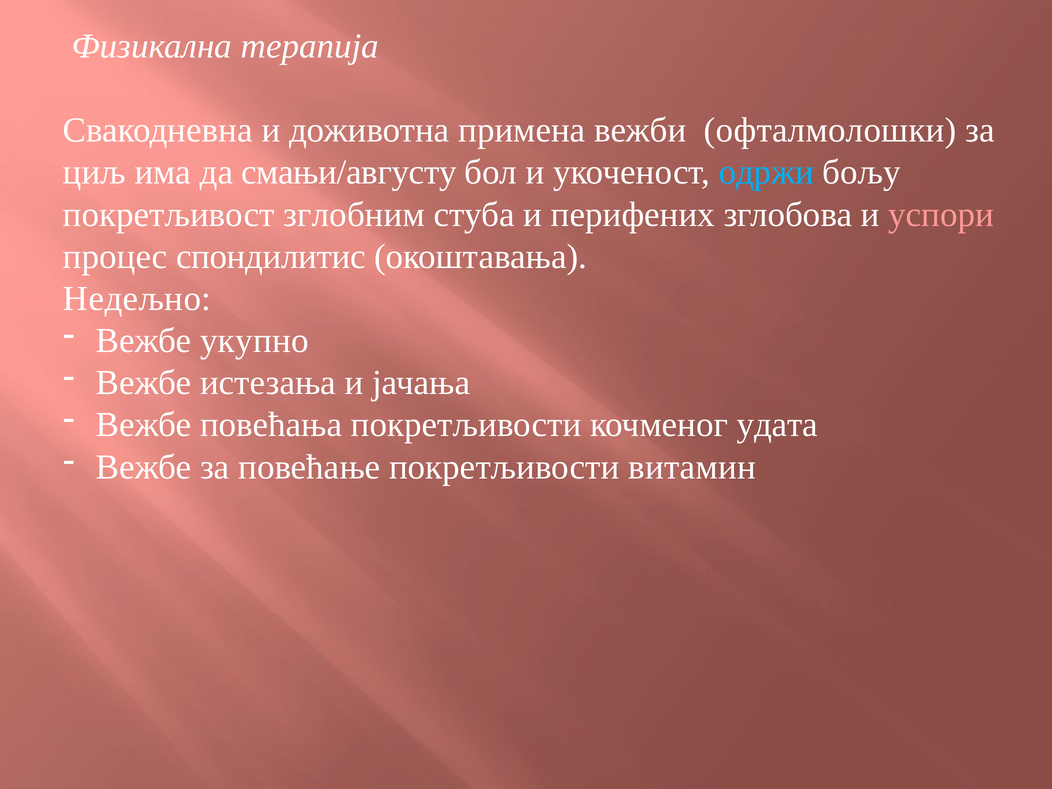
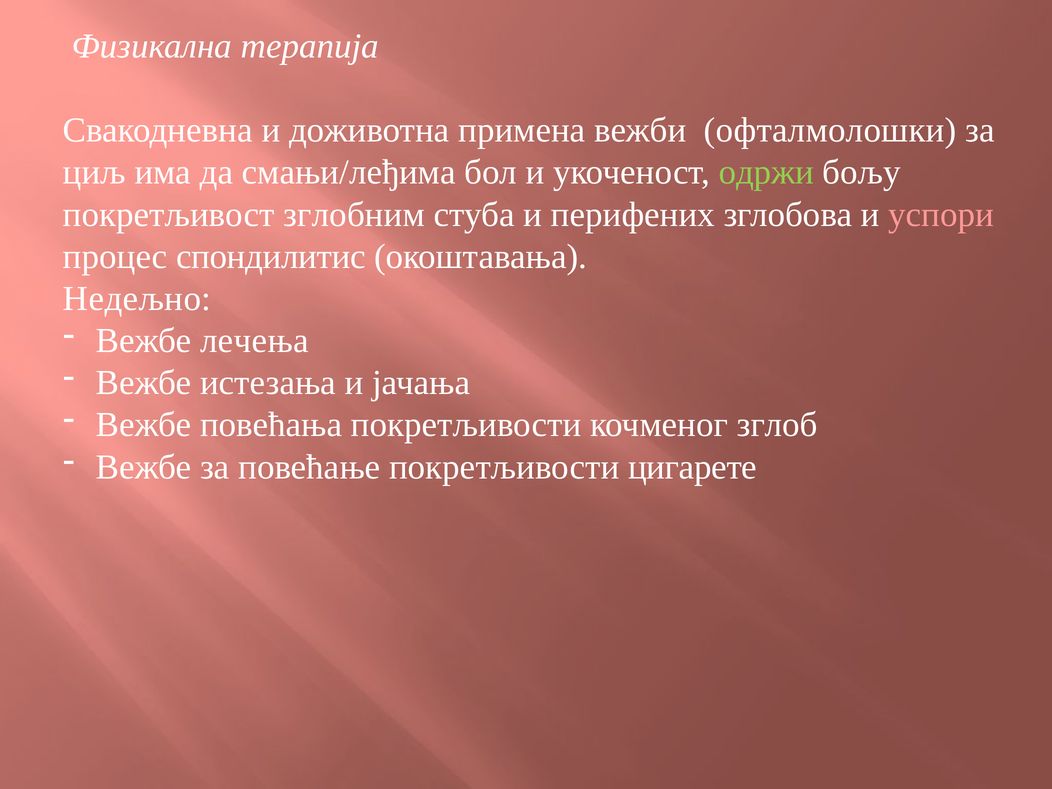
смањи/августу: смањи/августу -> смањи/леђима (349, 172)
одржи colour: light blue -> light green (766, 172)
укупно: укупно -> лечења (254, 341)
удата: удата -> зглоб (777, 425)
витамин: витамин -> цигарете (693, 467)
